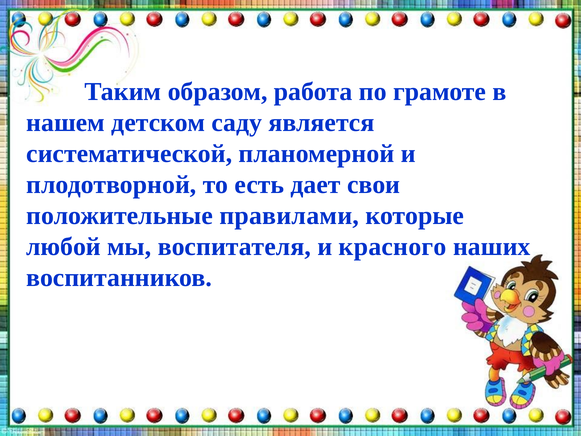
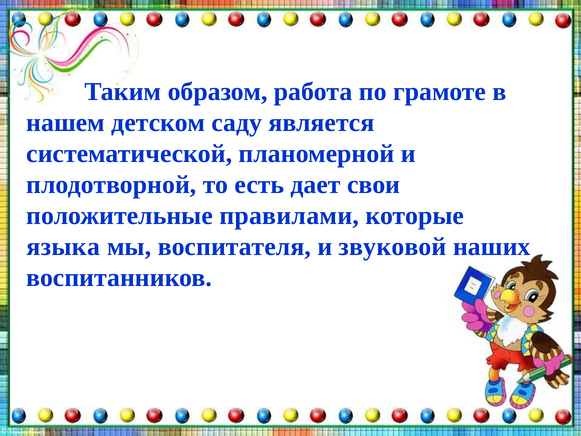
любой: любой -> языка (63, 247)
красного: красного -> звуковой (393, 247)
